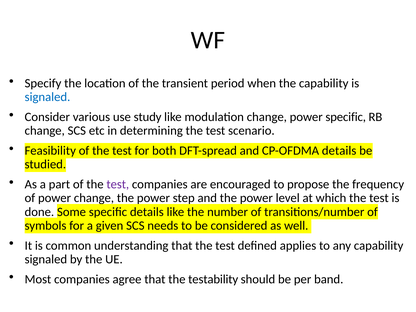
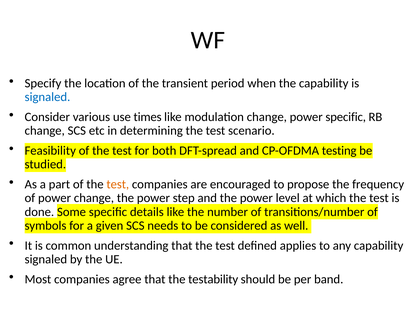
study: study -> times (148, 117)
CP-OFDMA details: details -> testing (339, 151)
test colour: purple -> orange (118, 184)
